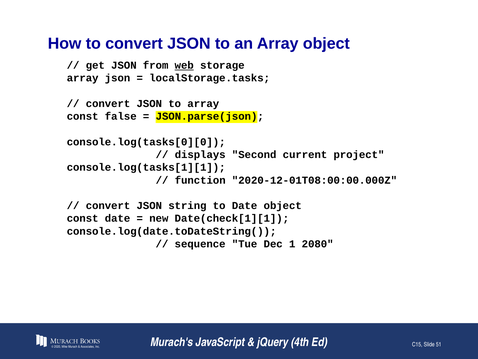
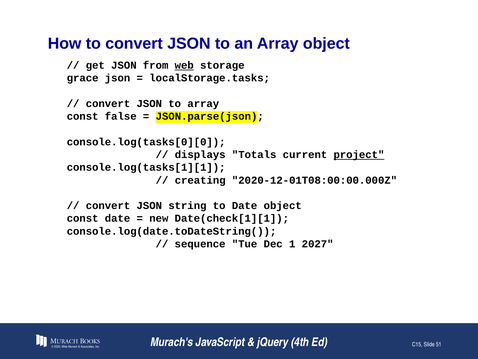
array: array -> grace (83, 78)
Second: Second -> Totals (254, 154)
project underline: none -> present (359, 154)
function: function -> creating (200, 180)
2080: 2080 -> 2027 (318, 244)
